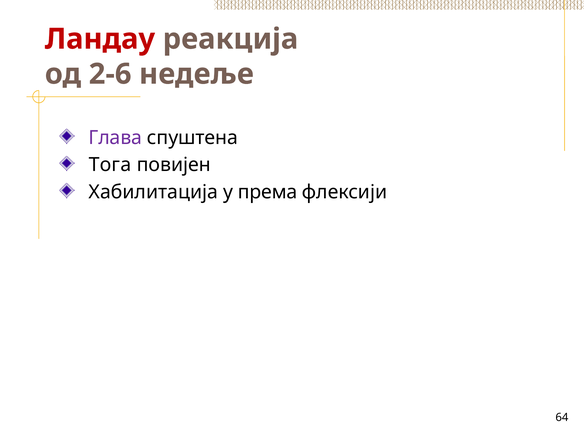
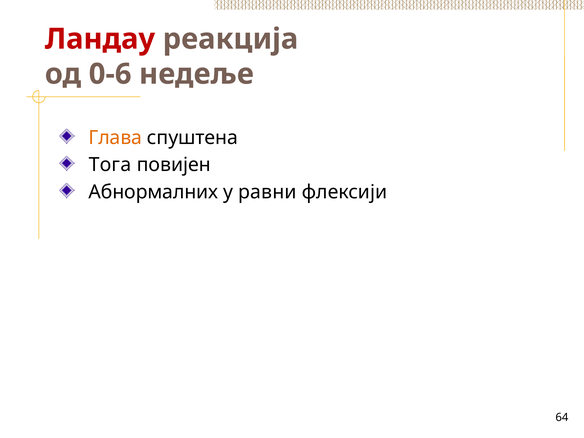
2-6: 2-6 -> 0-6 (110, 74)
Глава colour: purple -> orange (115, 138)
Хабилитација: Хабилитација -> Абнормалних (153, 192)
према: према -> равни (267, 192)
